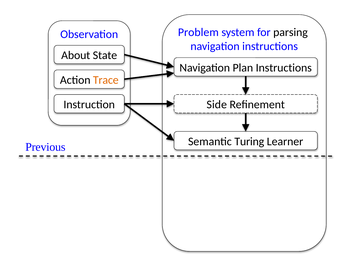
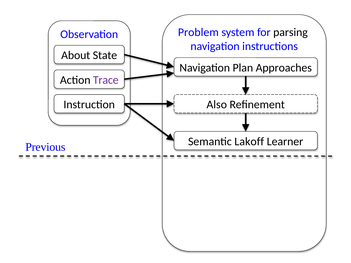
Plan Instructions: Instructions -> Approaches (284, 68)
Trace colour: orange -> purple (106, 80)
Side: Side -> Also (217, 105)
Turing: Turing -> Lakoff (249, 142)
